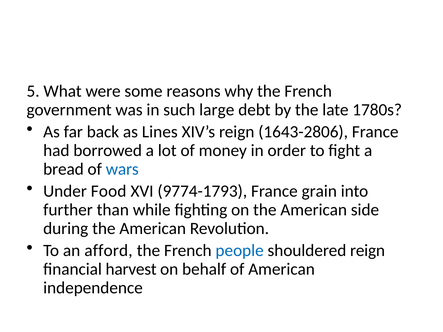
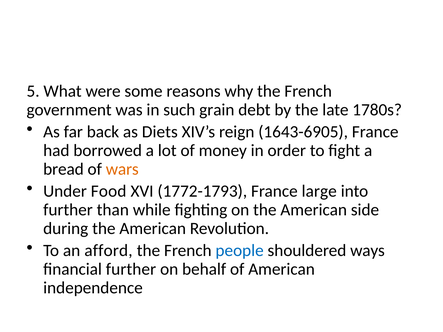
large: large -> grain (217, 110)
Lines: Lines -> Diets (160, 132)
1643-2806: 1643-2806 -> 1643-6905 (303, 132)
wars colour: blue -> orange (122, 169)
9774-1793: 9774-1793 -> 1772-1793 (202, 191)
grain: grain -> large (319, 191)
shouldered reign: reign -> ways (367, 251)
financial harvest: harvest -> further (131, 269)
